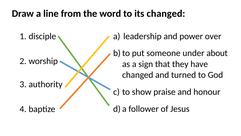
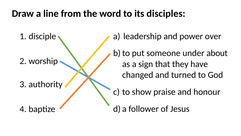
its changed: changed -> disciples (166, 14)
